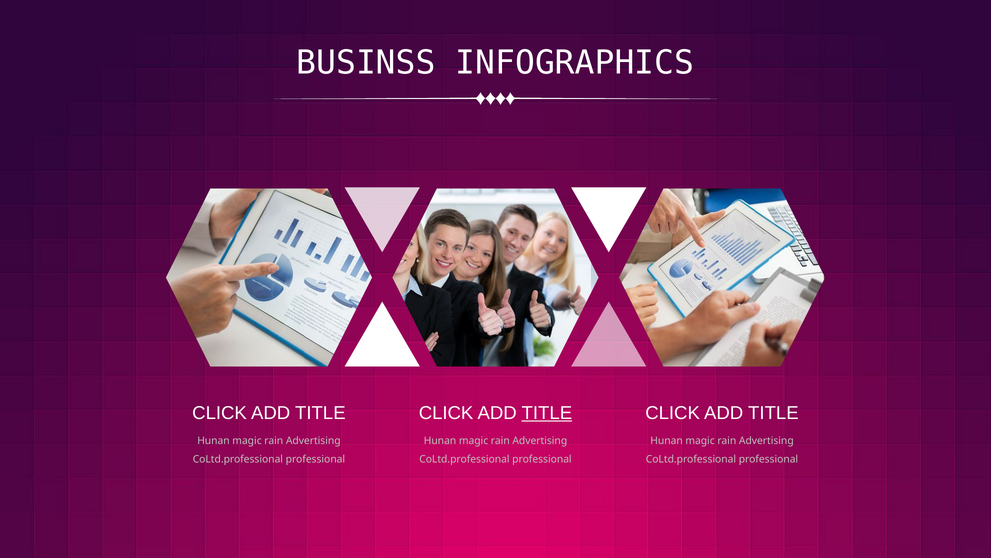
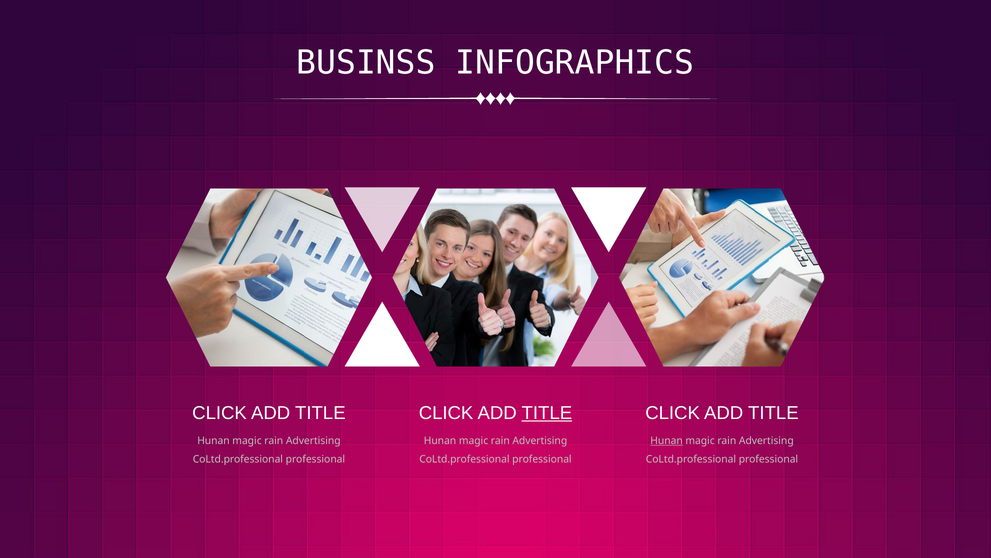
Hunan underline: none -> present (667, 440)
